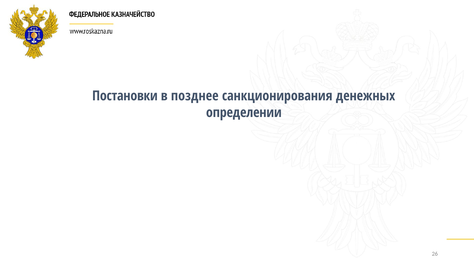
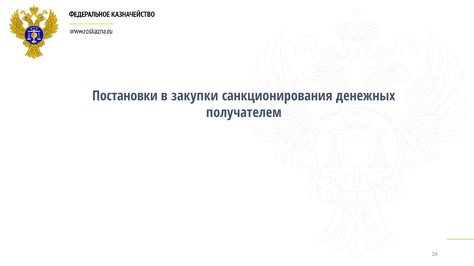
позднее: позднее -> закупки (195, 96)
определении: определении -> получателем (244, 113)
